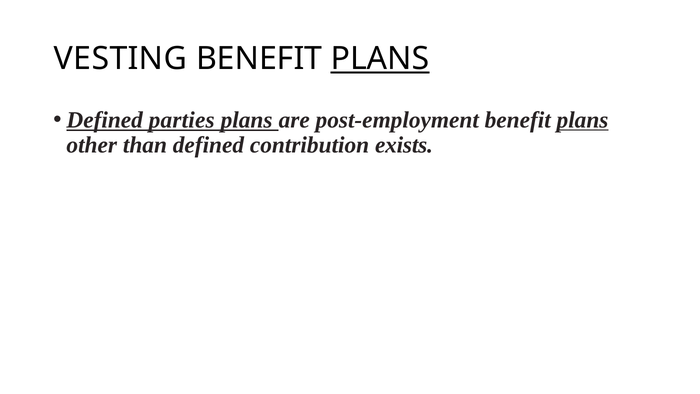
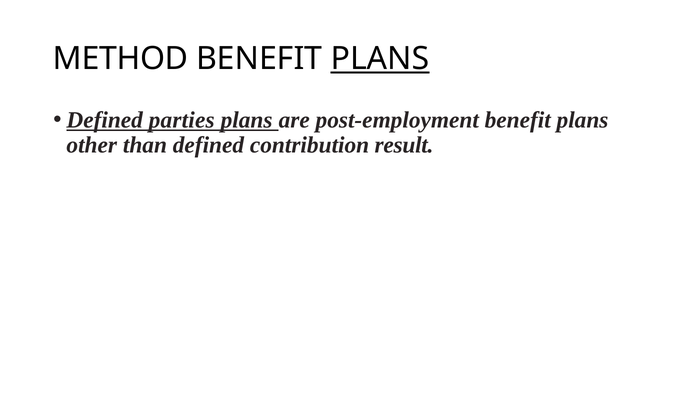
VESTING: VESTING -> METHOD (121, 59)
plans underline: present -> none (583, 120)
exists: exists -> result (404, 145)
